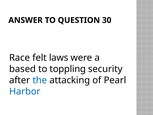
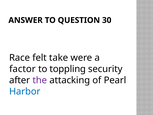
laws: laws -> take (59, 58)
based: based -> factor (22, 69)
the colour: blue -> purple (40, 80)
